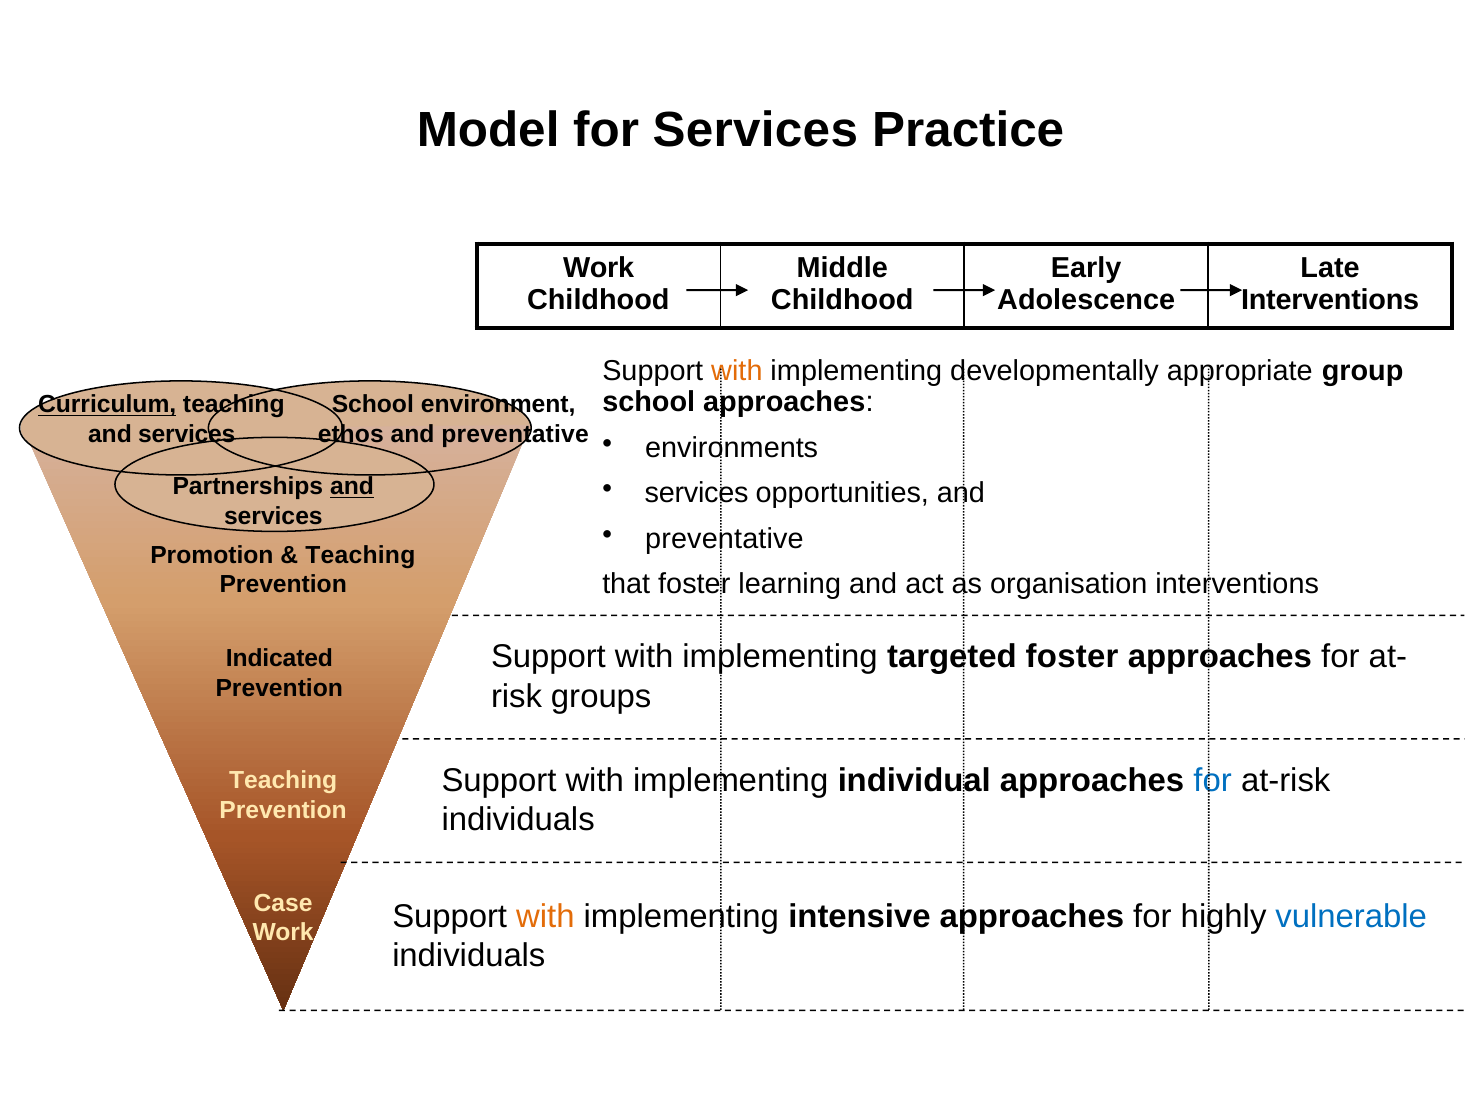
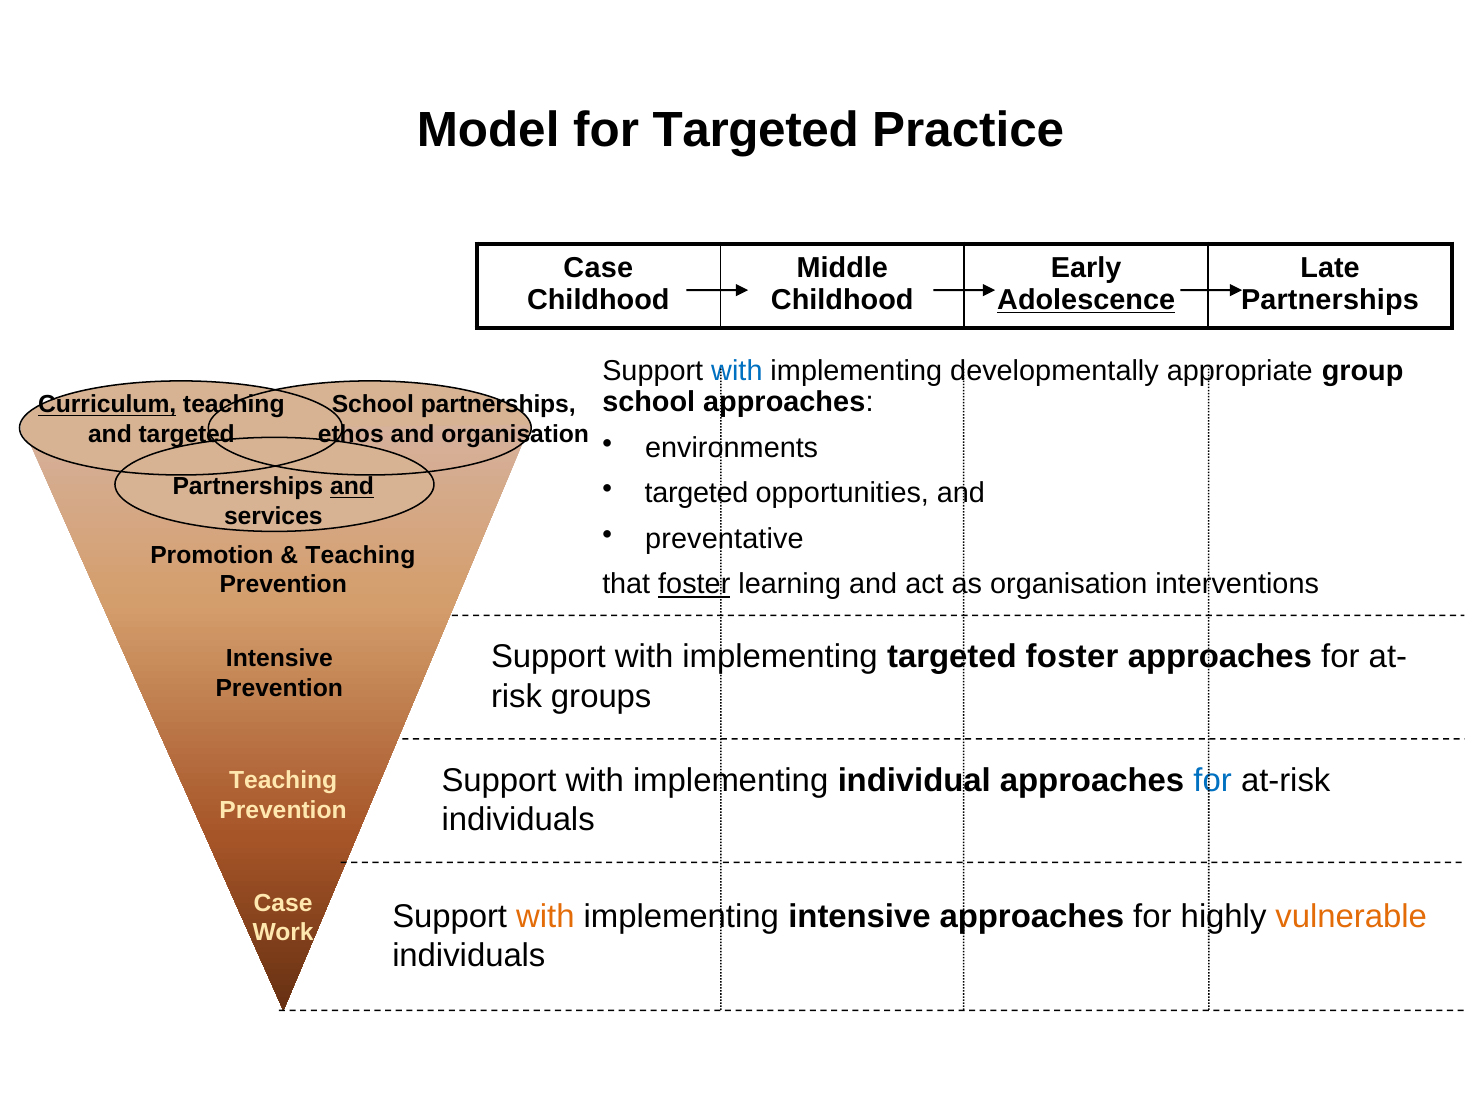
for Services: Services -> Targeted (756, 131)
Work: Work -> Case (598, 268)
Adolescence underline: none -> present (1086, 300)
Interventions: Interventions -> Partnerships (1330, 300)
with colour: orange -> blue (737, 371)
School environment: environment -> partnerships (498, 405)
services: services -> targeted (187, 434)
and preventative: preventative -> organisation (515, 434)
services: services -> targeted (697, 494)
foster underline: none -> present (694, 585)
Indicated: Indicated -> Intensive (279, 659)
vulnerable colour: blue -> orange (1351, 917)
